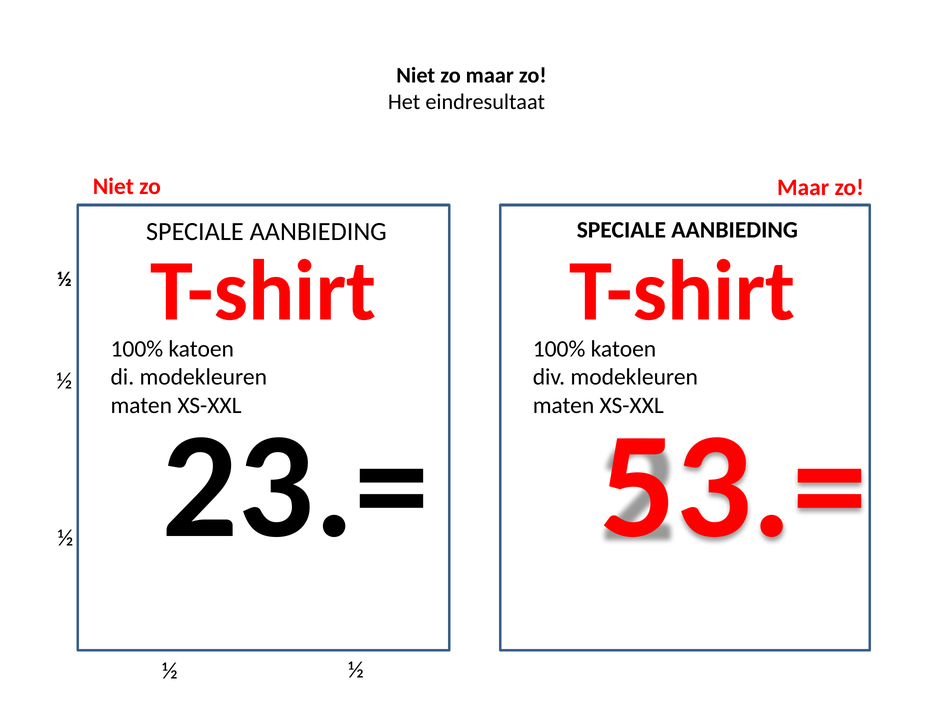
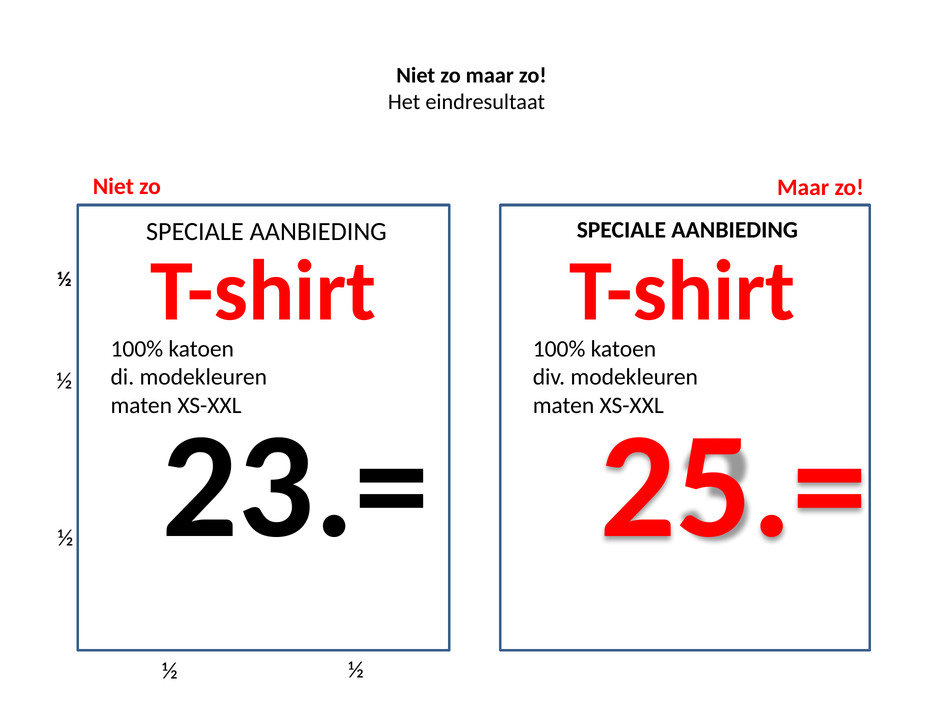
53.=: 53.= -> 25.= (733, 487)
